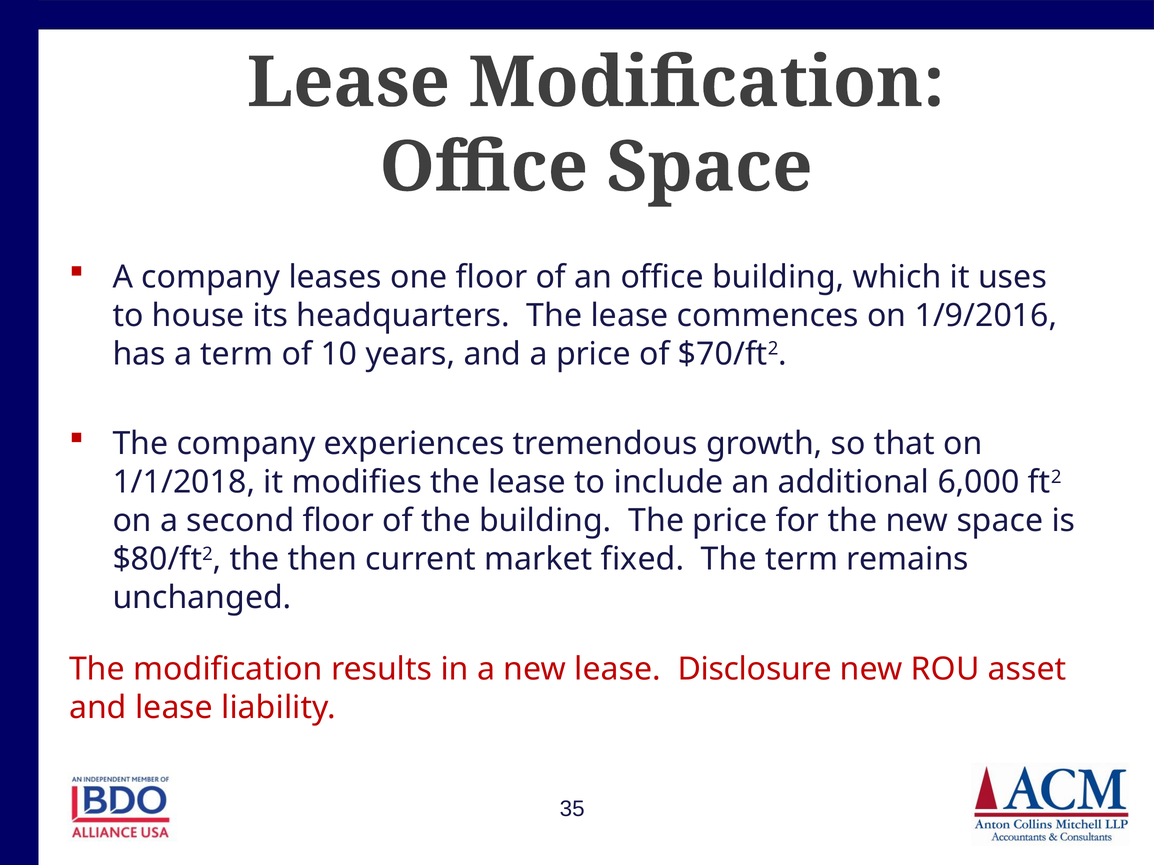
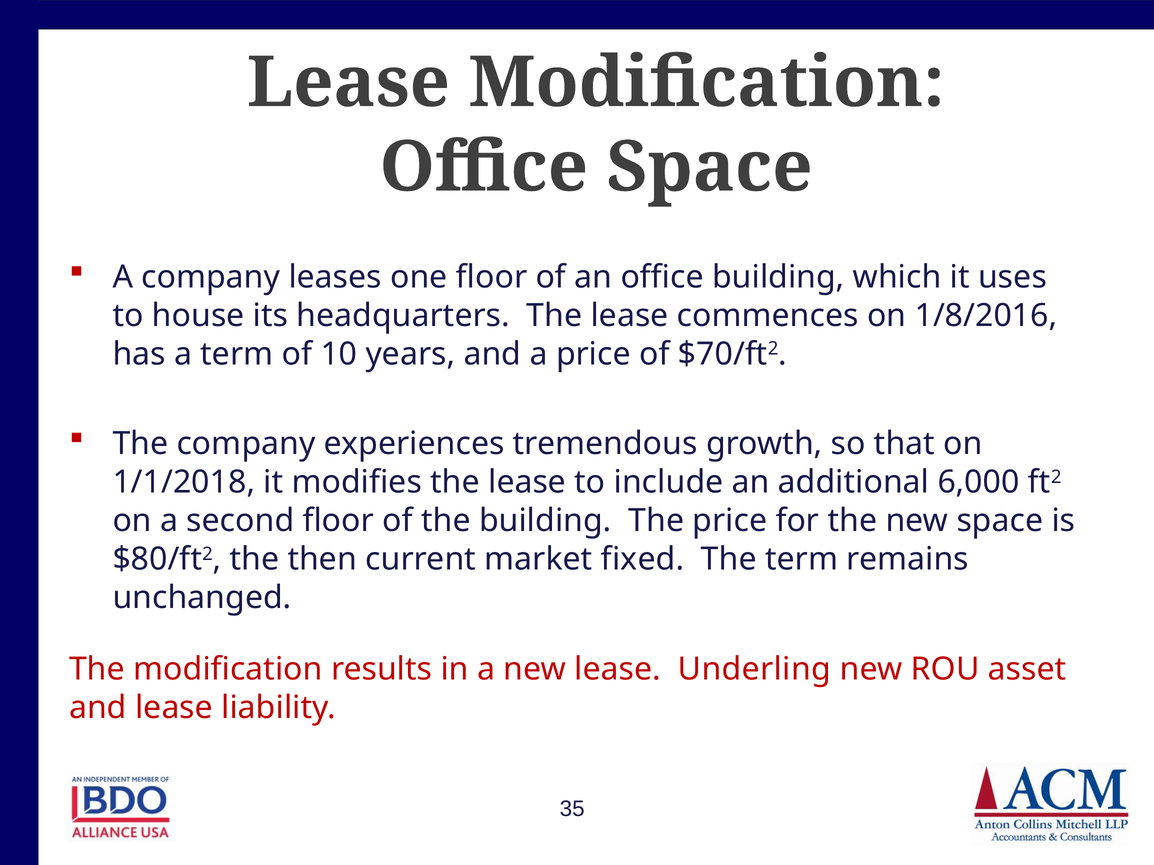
1/9/2016: 1/9/2016 -> 1/8/2016 (986, 316)
Disclosure: Disclosure -> Underling (754, 670)
